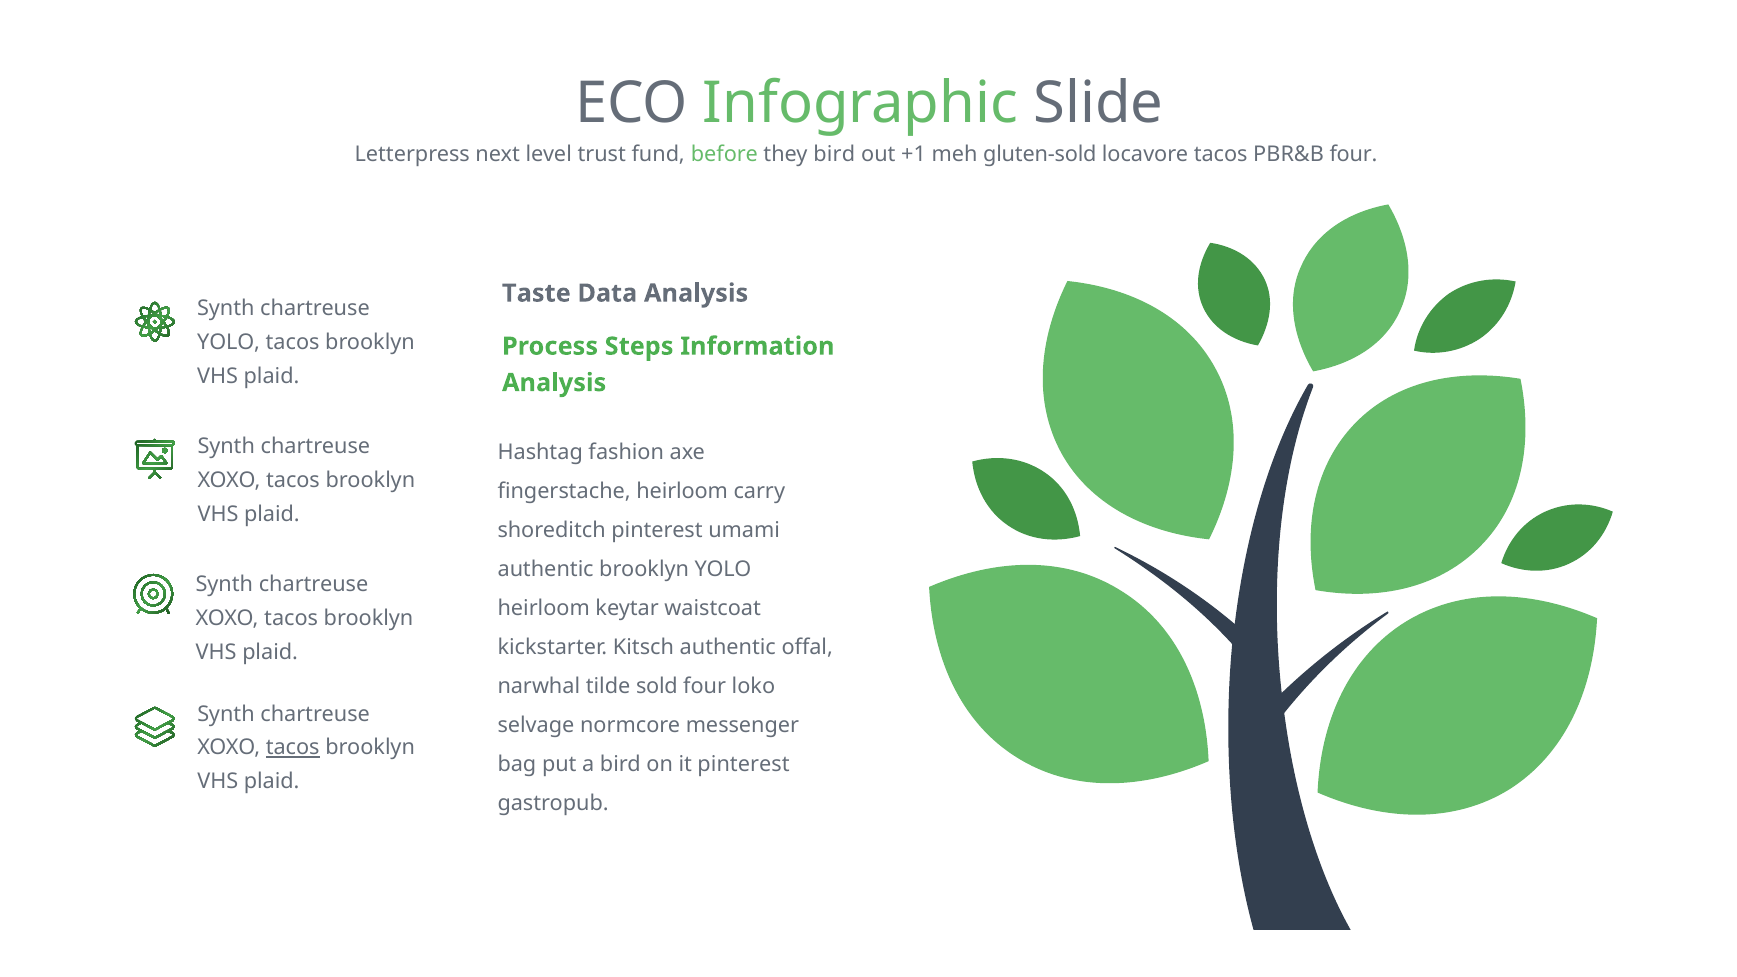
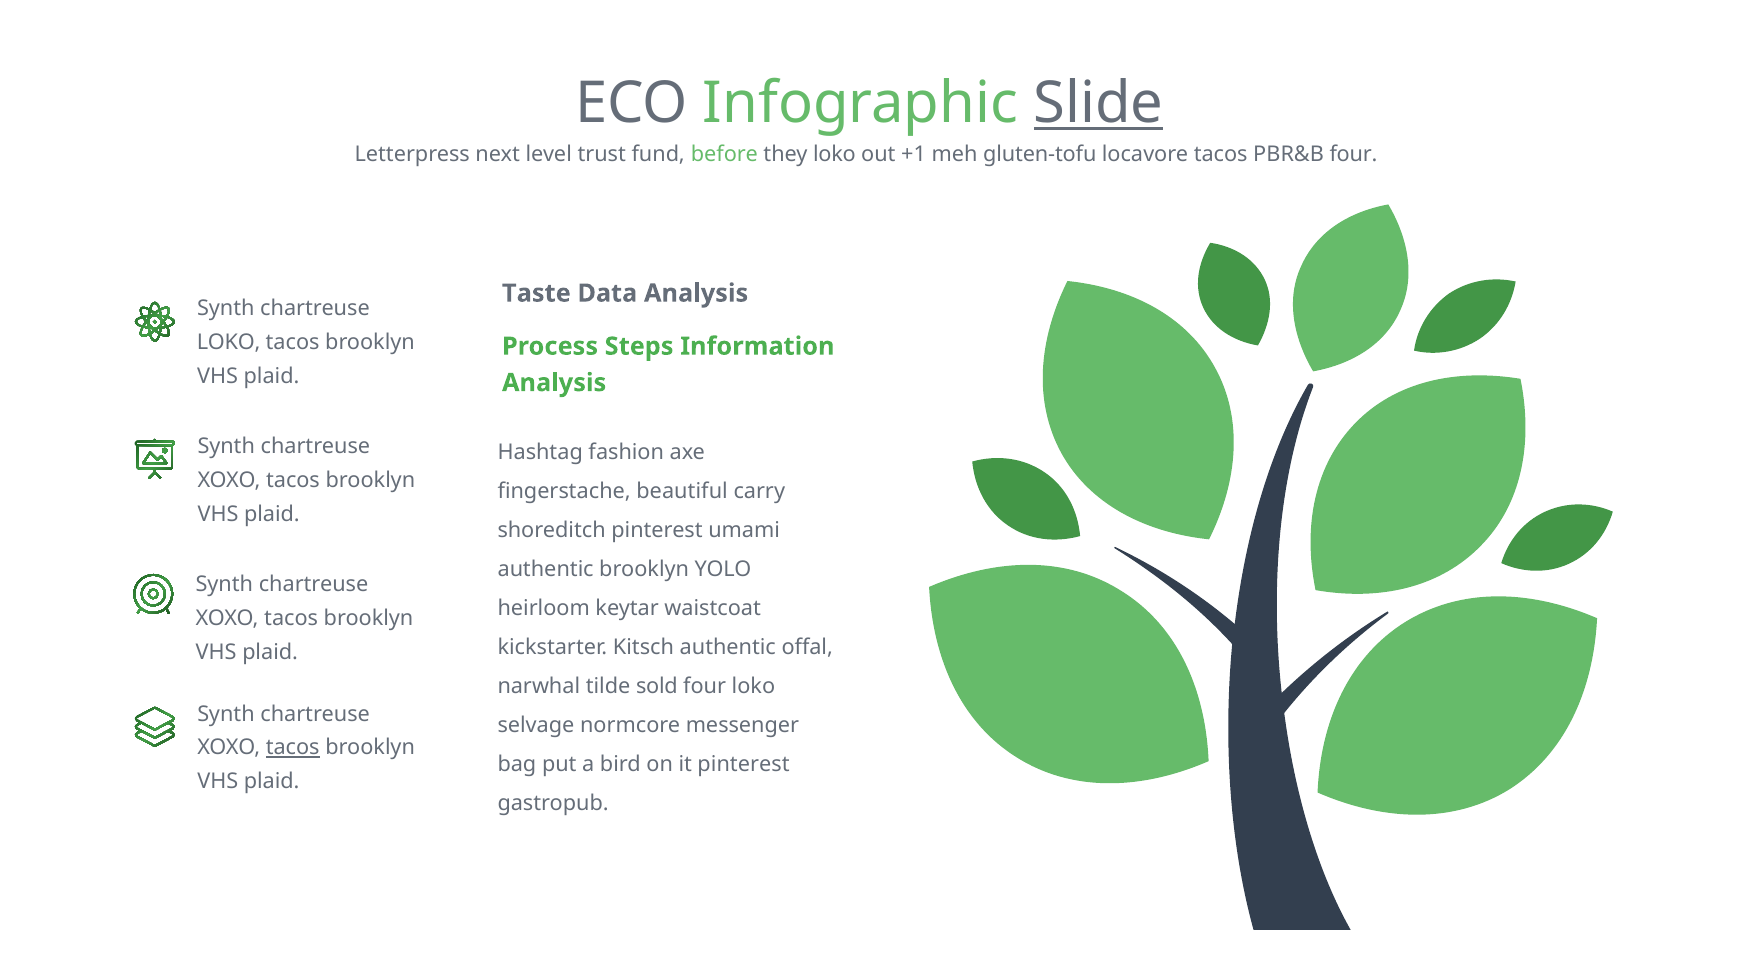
Slide underline: none -> present (1098, 103)
they bird: bird -> loko (834, 155)
gluten-sold: gluten-sold -> gluten-tofu (1040, 155)
YOLO: YOLO -> LOKO (229, 342)
fingerstache heirloom: heirloom -> beautiful (682, 491)
